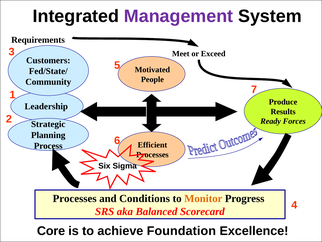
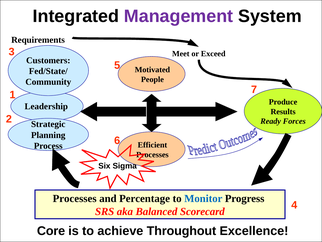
Conditions: Conditions -> Percentage (145, 198)
Monitor colour: orange -> blue (203, 198)
Foundation: Foundation -> Throughout (181, 230)
